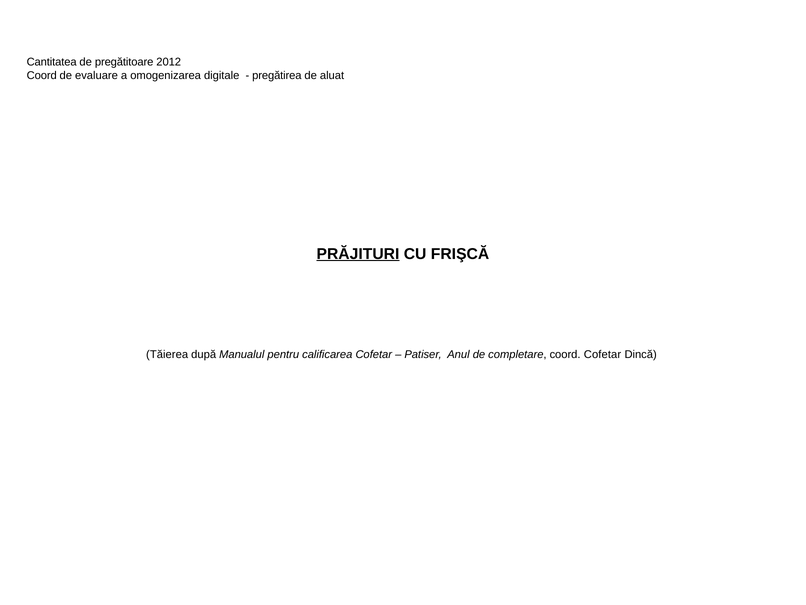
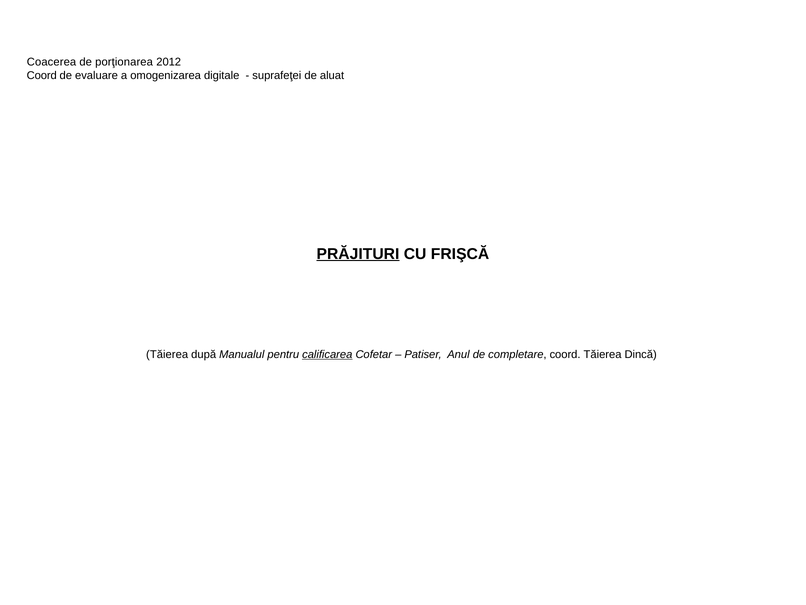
Cantitatea: Cantitatea -> Coacerea (52, 62)
pregătitoare: pregătitoare -> porţionarea (124, 62)
pregătirea: pregătirea -> suprafeţei (277, 76)
calificarea underline: none -> present (327, 354)
coord Cofetar: Cofetar -> Tăierea (603, 354)
